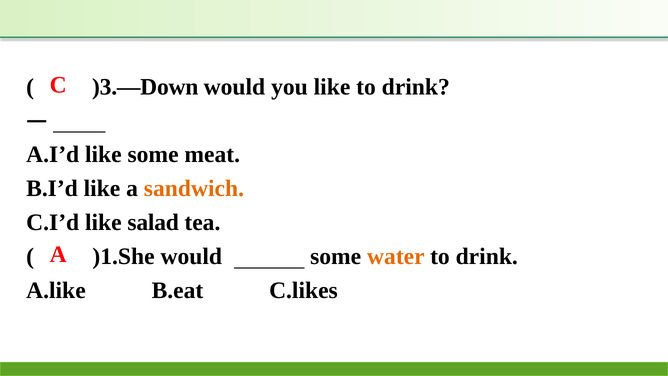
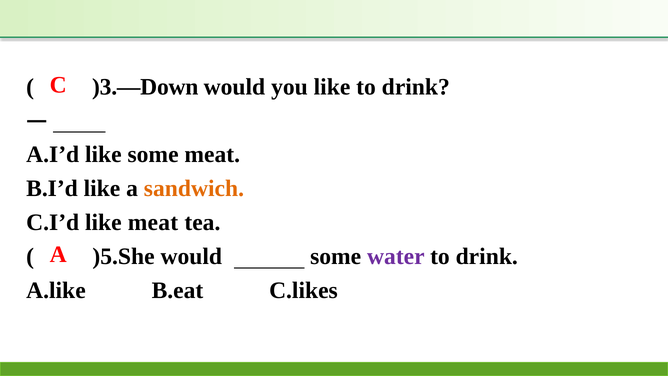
like salad: salad -> meat (153, 222)
)1.She: )1.She -> )5.She (124, 256)
water colour: orange -> purple (396, 256)
